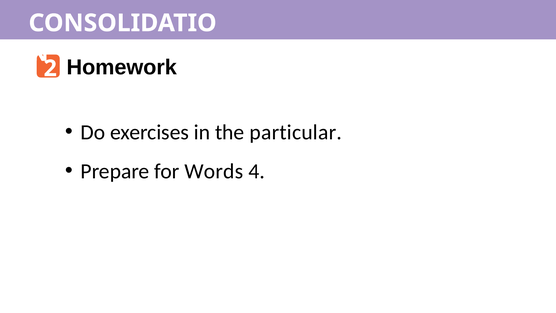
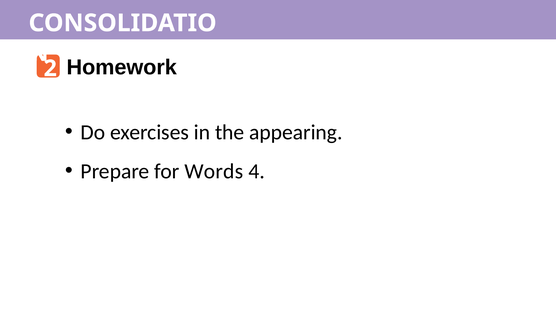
particular: particular -> appearing (296, 132)
